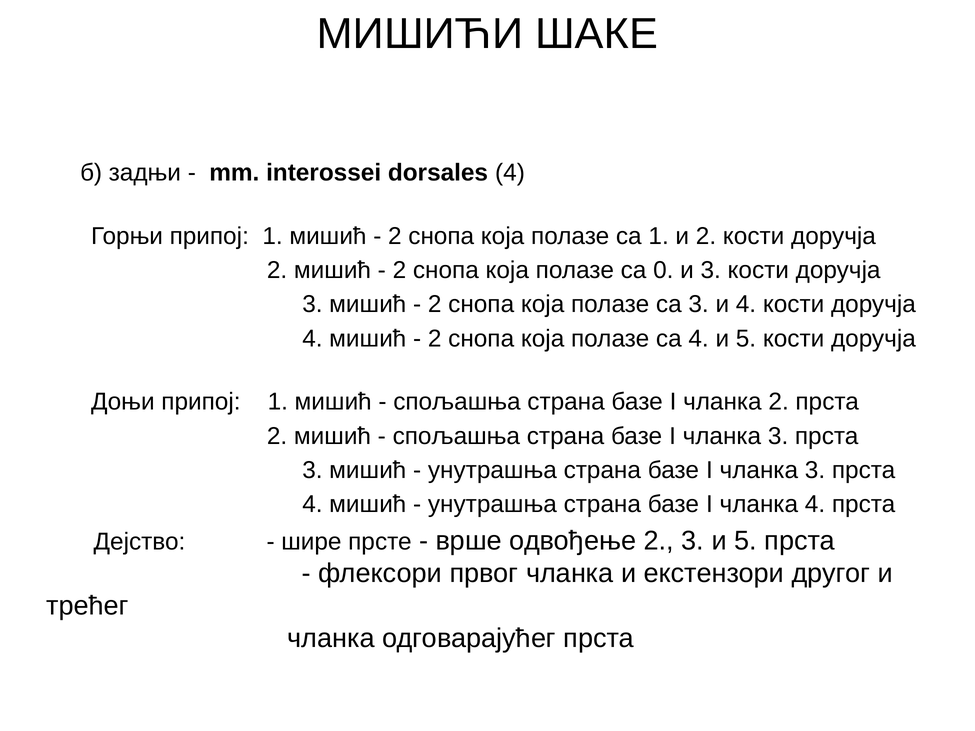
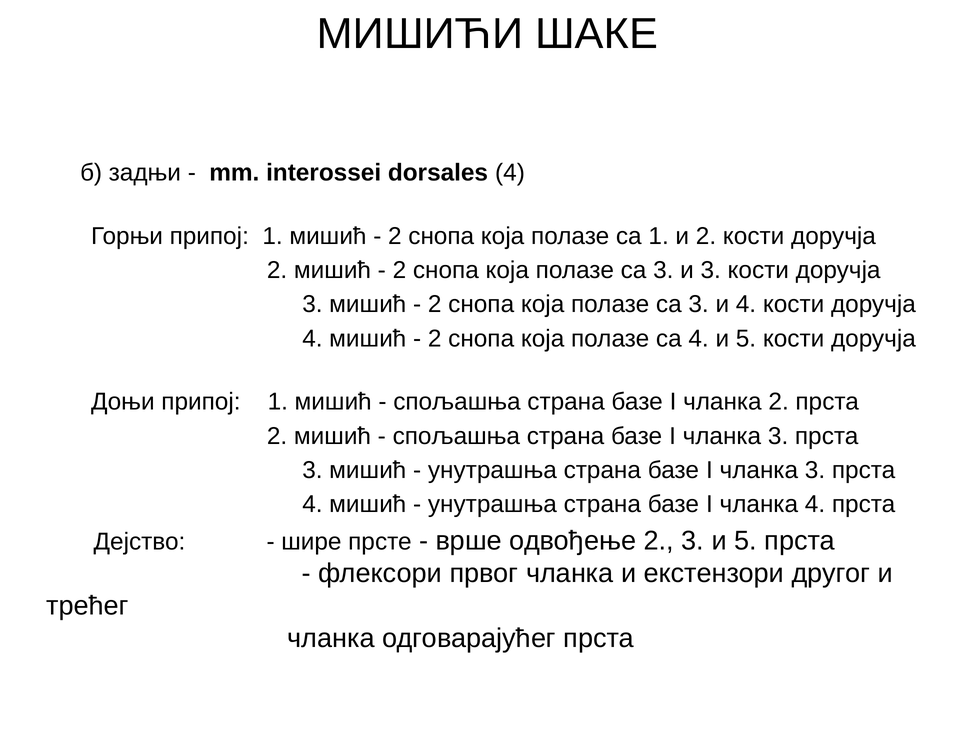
0: 0 -> 3 (663, 270)
